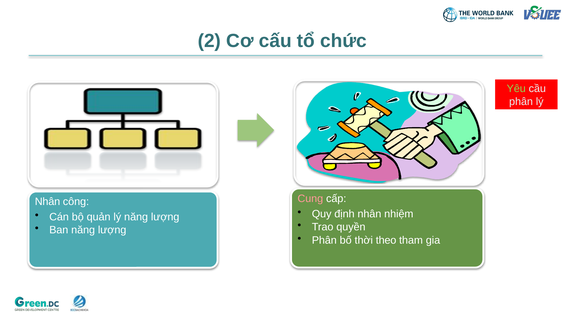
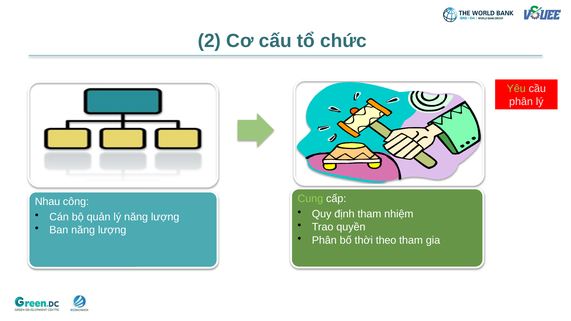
Cung colour: pink -> light green (310, 199)
Nhân: Nhân -> Nhau (48, 202)
định nhân: nhân -> tham (369, 214)
